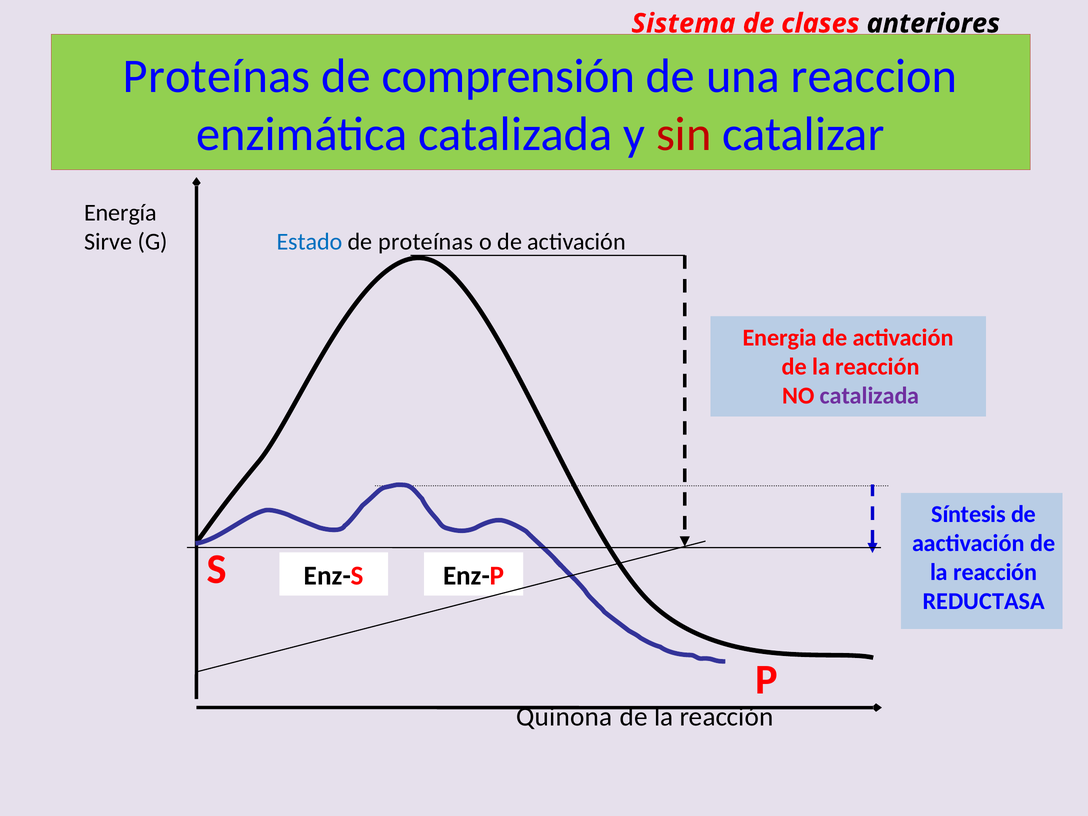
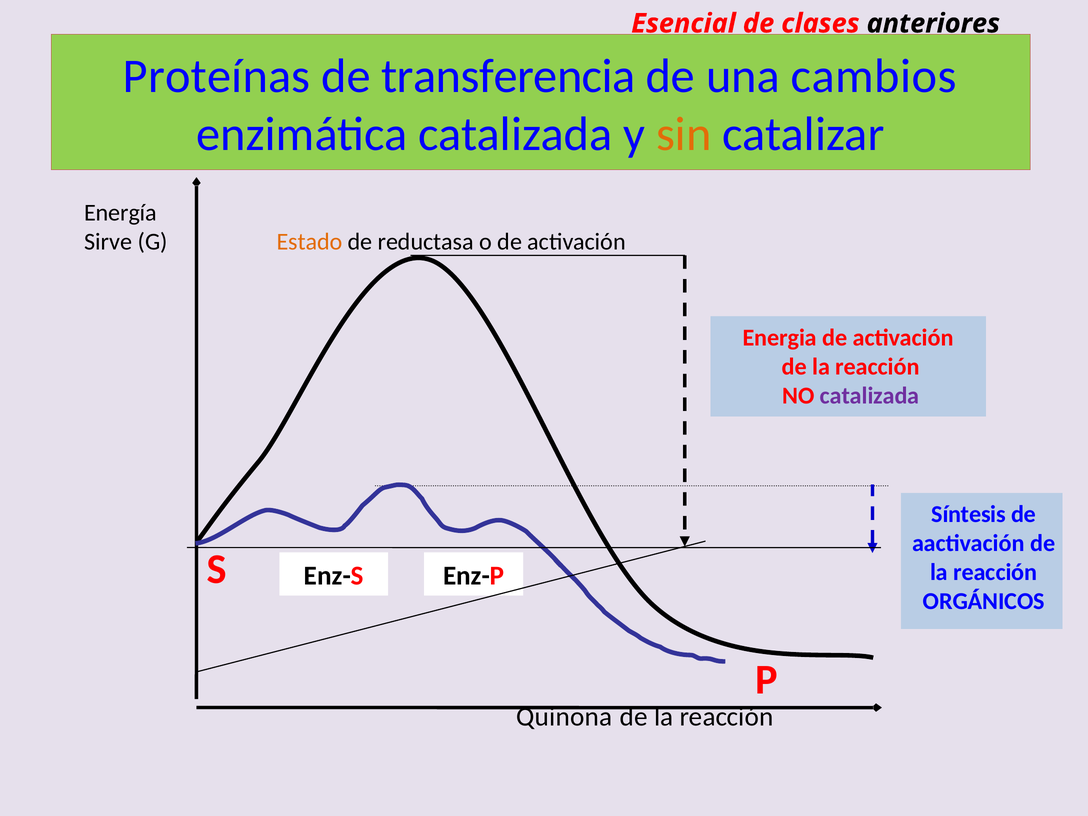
Sistema: Sistema -> Esencial (684, 24)
comprensión: comprensión -> transferencia (508, 76)
reaccion: reaccion -> cambios (874, 76)
sin colour: red -> orange (684, 134)
Estado colour: blue -> orange (309, 242)
de proteínas: proteínas -> reductasa (426, 242)
REDUCTASA: REDUCTASA -> ORGÁNICOS (984, 602)
